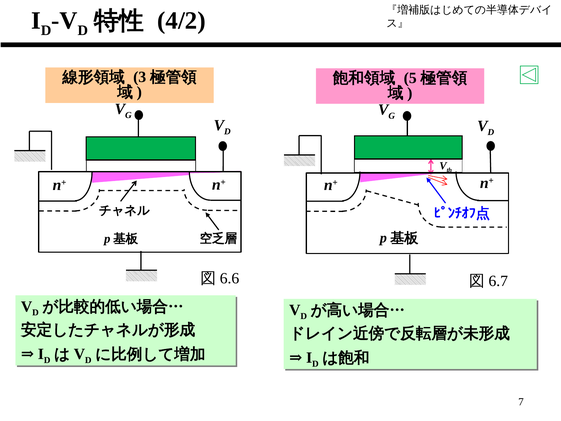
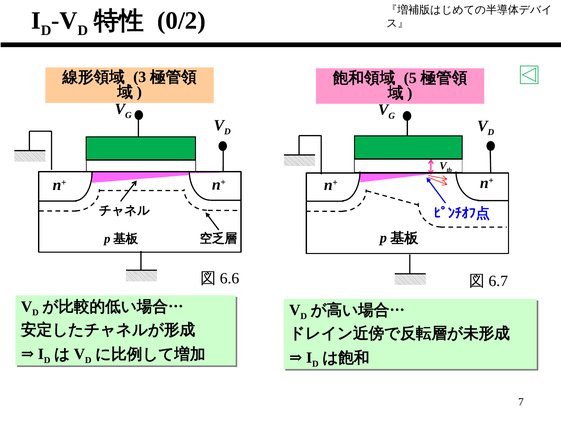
4/2: 4/2 -> 0/2 (182, 21)
